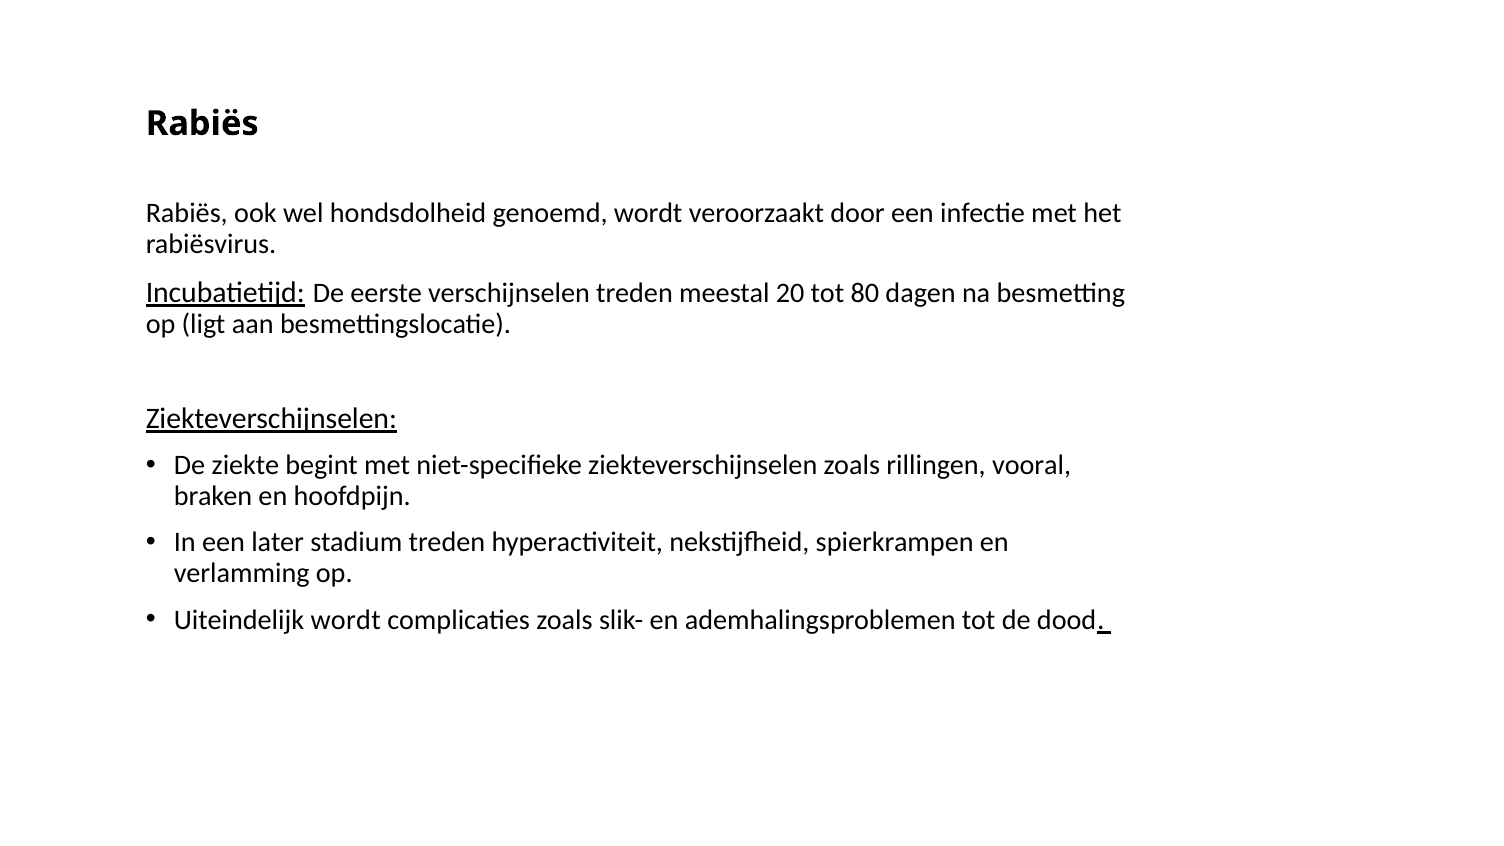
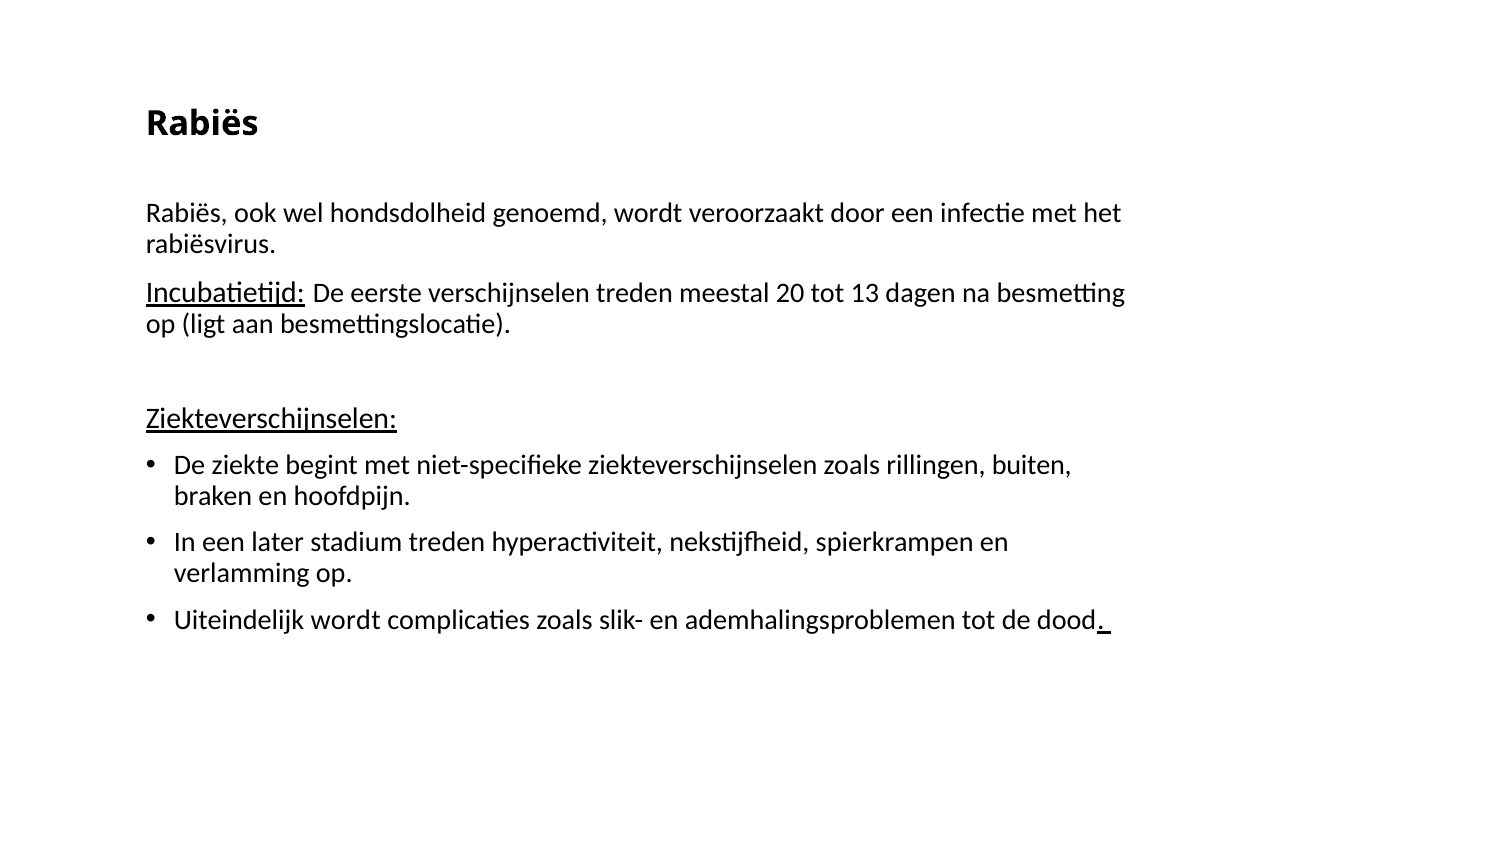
80: 80 -> 13 (865, 293)
vooral: vooral -> buiten (1032, 466)
